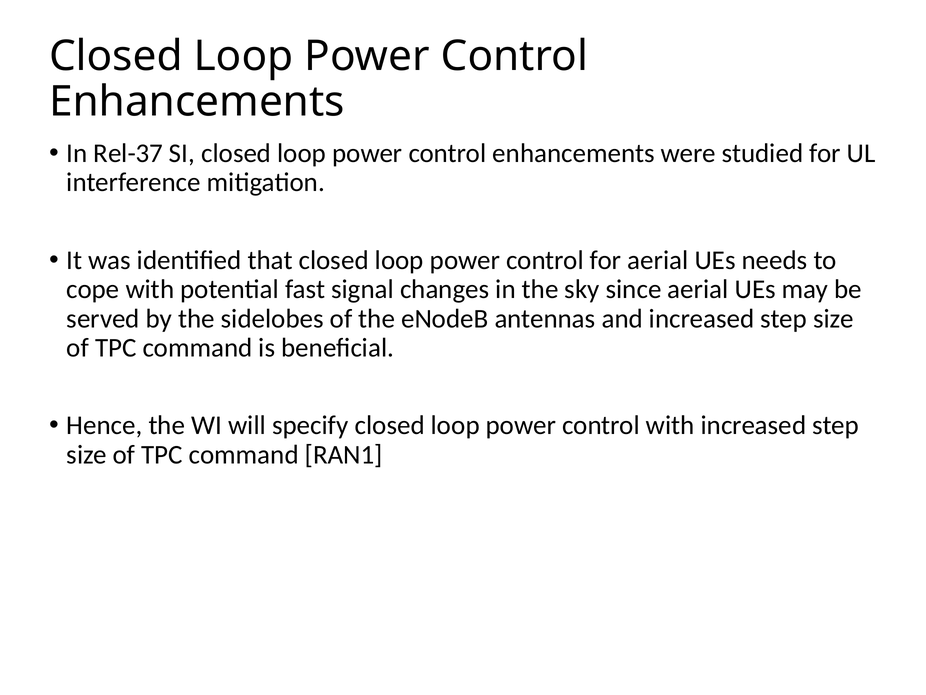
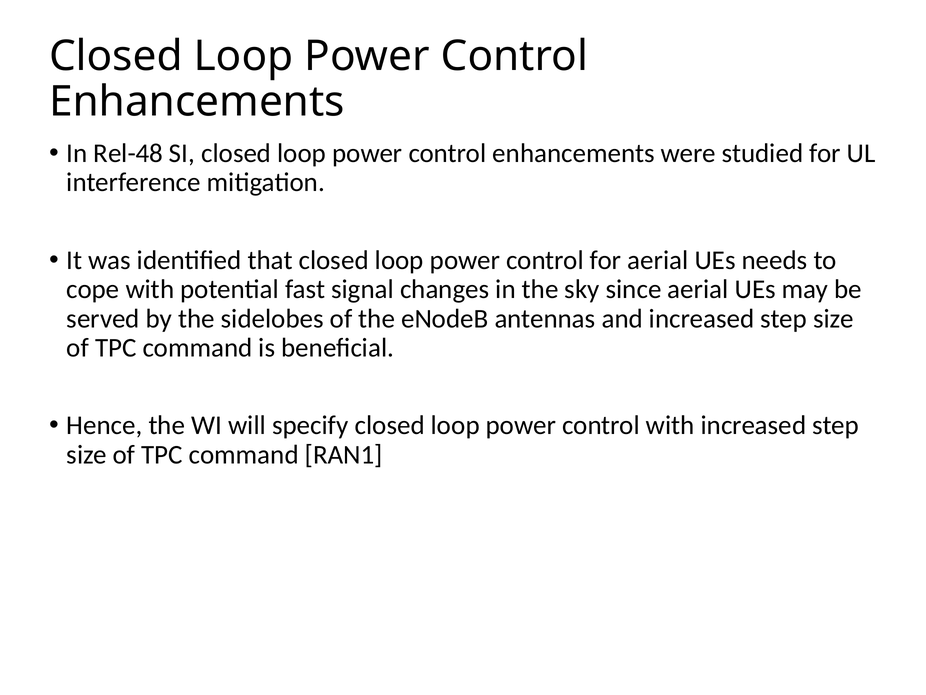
Rel-37: Rel-37 -> Rel-48 (128, 153)
